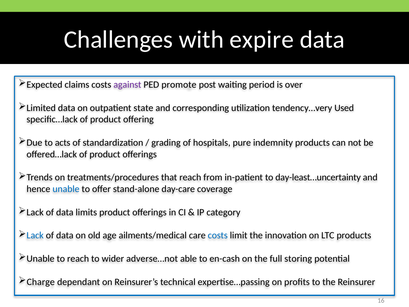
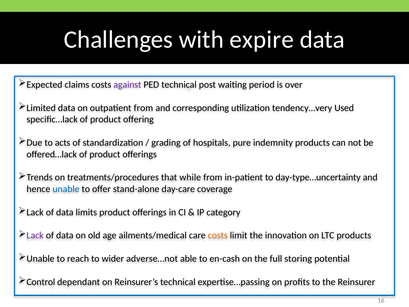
PED promote: promote -> technical (179, 85)
outpatient state: state -> from (143, 108)
that reach: reach -> while (190, 177)
day-least…uncertainty: day-least…uncertainty -> day-type…uncertainty (318, 177)
Lack colour: blue -> purple (35, 235)
costs colour: blue -> orange (218, 235)
Charge: Charge -> Control (41, 282)
